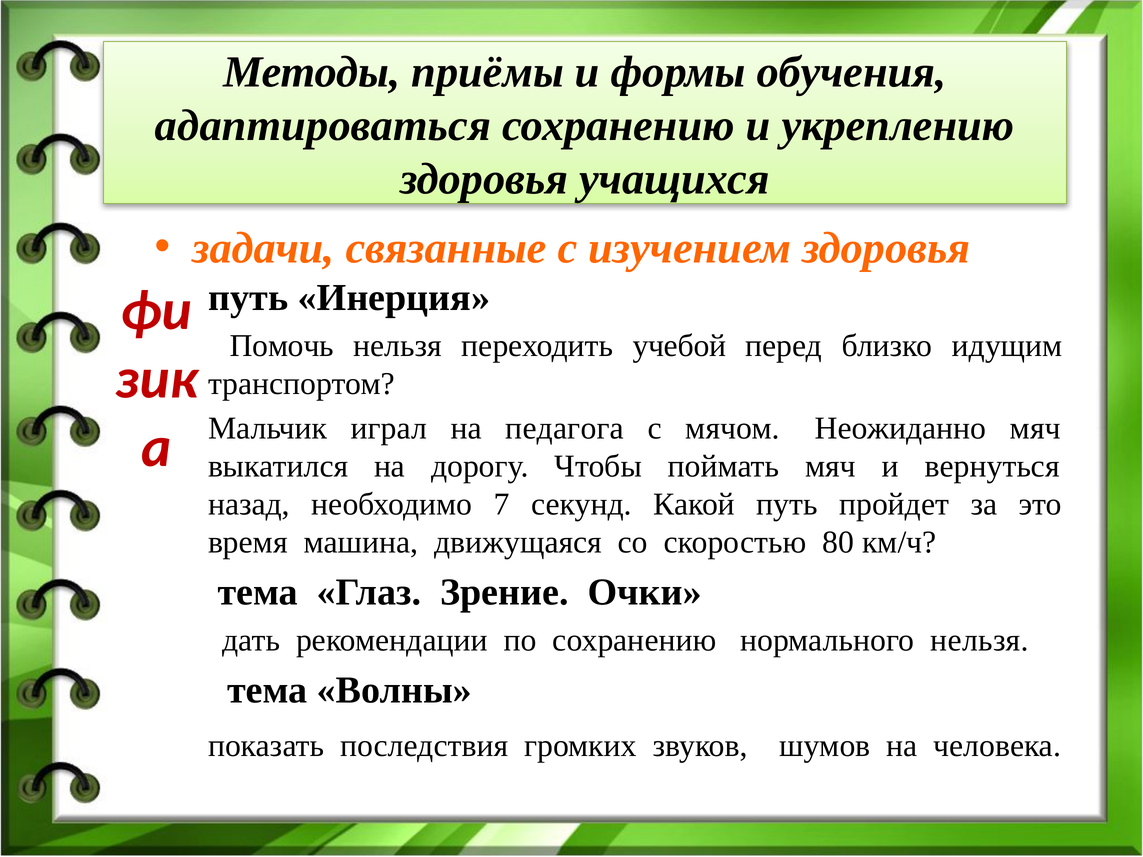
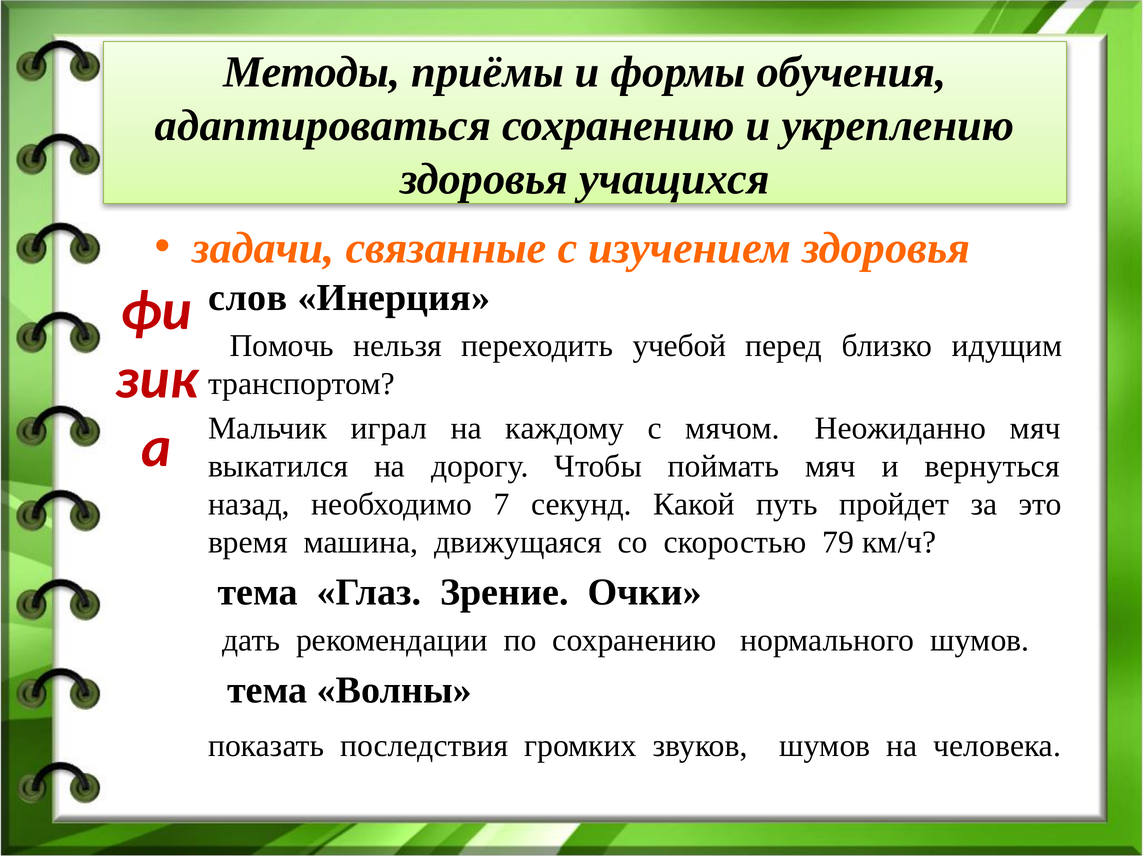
путь: путь -> слов (248, 298)
педагога: педагога -> каждому (565, 428)
80: 80 -> 79 (838, 543)
нормального нельзя: нельзя -> шумов (980, 640)
